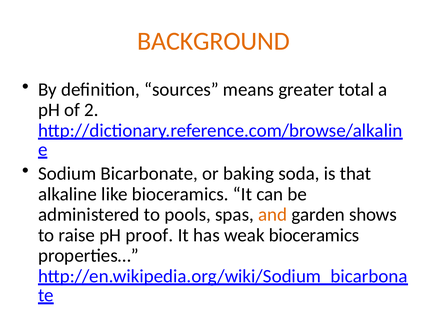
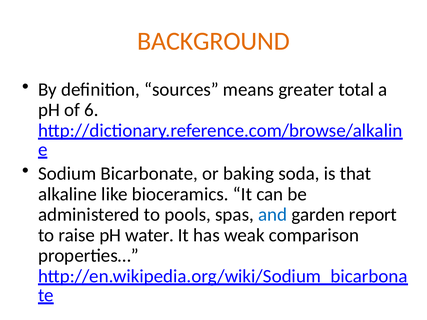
2: 2 -> 6 (91, 110)
and colour: orange -> blue (273, 215)
shows: shows -> report (373, 215)
proof: proof -> water (150, 235)
weak bioceramics: bioceramics -> comparison (314, 235)
